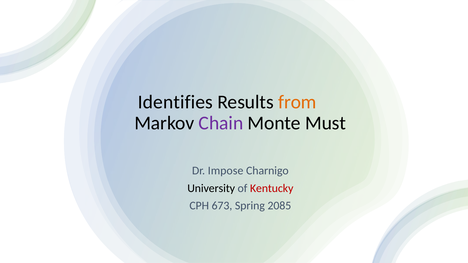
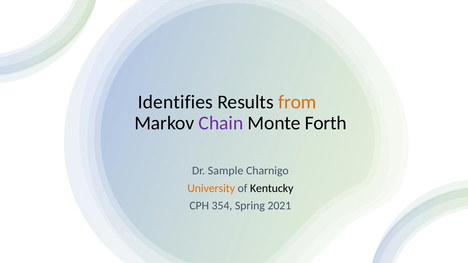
Must: Must -> Forth (326, 123)
Impose: Impose -> Sample (226, 171)
University colour: black -> orange (211, 188)
Kentucky colour: red -> black (272, 188)
673: 673 -> 354 (222, 206)
2085: 2085 -> 2021 (279, 206)
